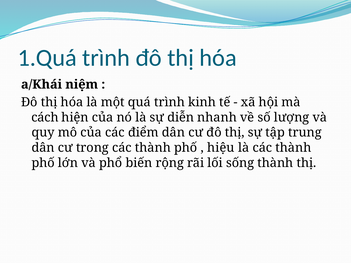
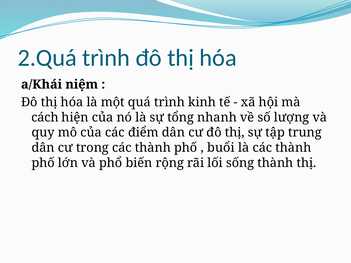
1.Quá: 1.Quá -> 2.Quá (47, 58)
diễn: diễn -> tổng (181, 117)
hiệu: hiệu -> buổi (221, 148)
